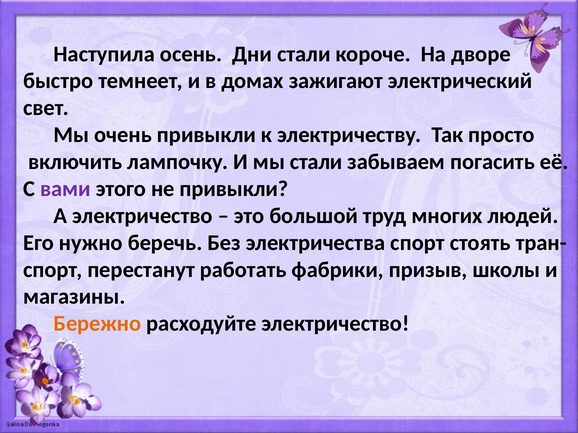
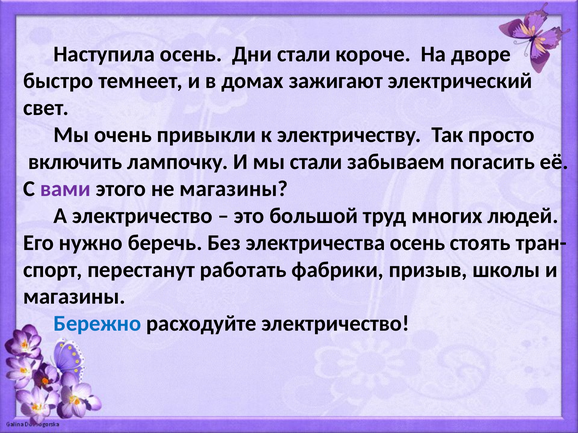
не привыкли: привыкли -> магазины (234, 189)
электричества спорт: спорт -> осень (418, 243)
Бережно colour: orange -> blue (97, 324)
